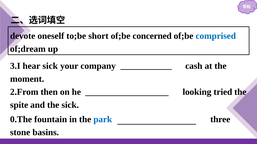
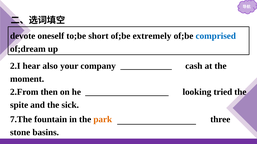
concerned: concerned -> extremely (152, 36)
3.I: 3.I -> 2.I (15, 66)
hear sick: sick -> also (50, 66)
0.The: 0.The -> 7.The (21, 120)
park colour: blue -> orange (103, 120)
